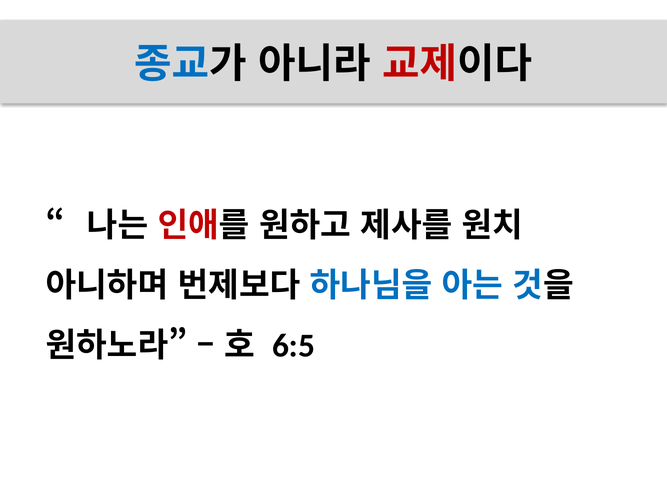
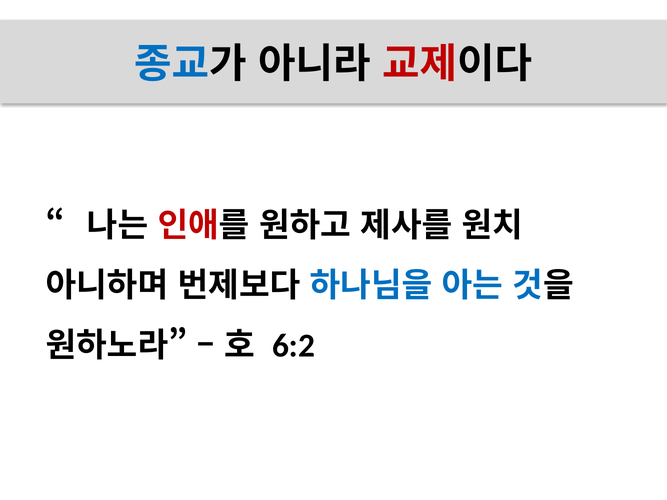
6:5: 6:5 -> 6:2 (294, 346)
